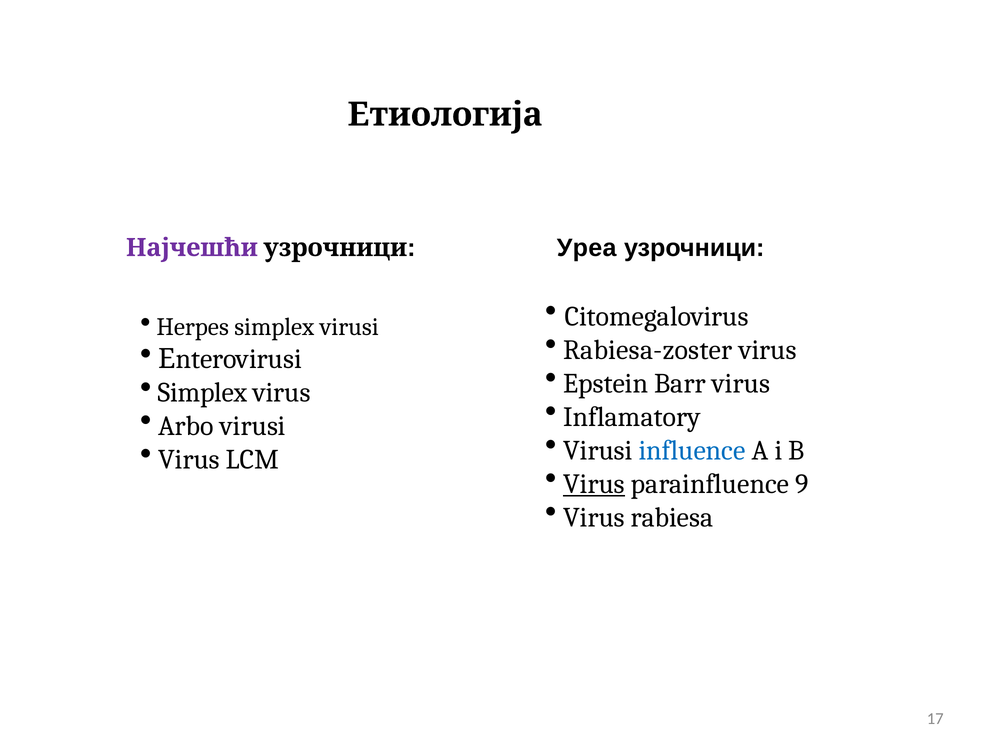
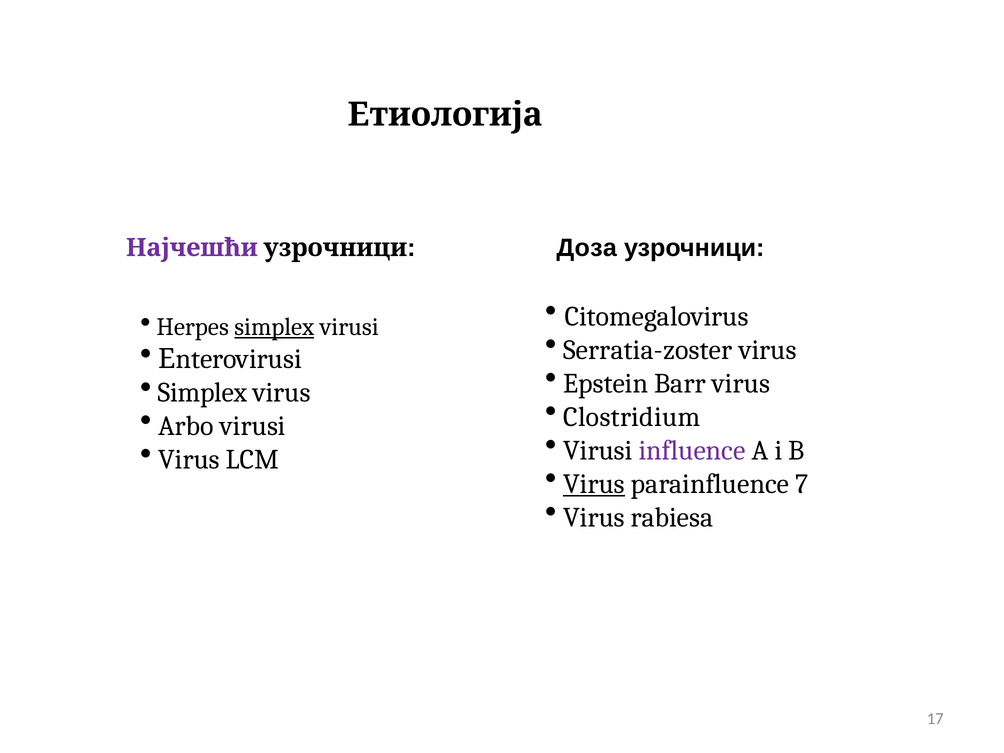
Уреа: Уреа -> Доза (587, 248)
simplex underline: none -> present (274, 327)
Rabiesa-zoster: Rabiesa-zoster -> Serratia-zoster (648, 350)
Inflamatory: Inflamatory -> Clostridium (632, 417)
influence colour: blue -> purple (692, 450)
9: 9 -> 7 (802, 484)
